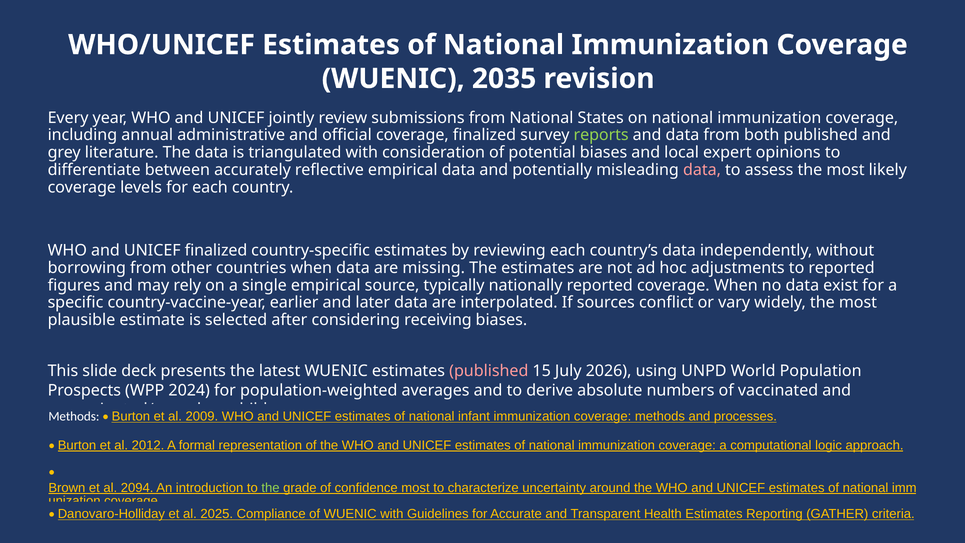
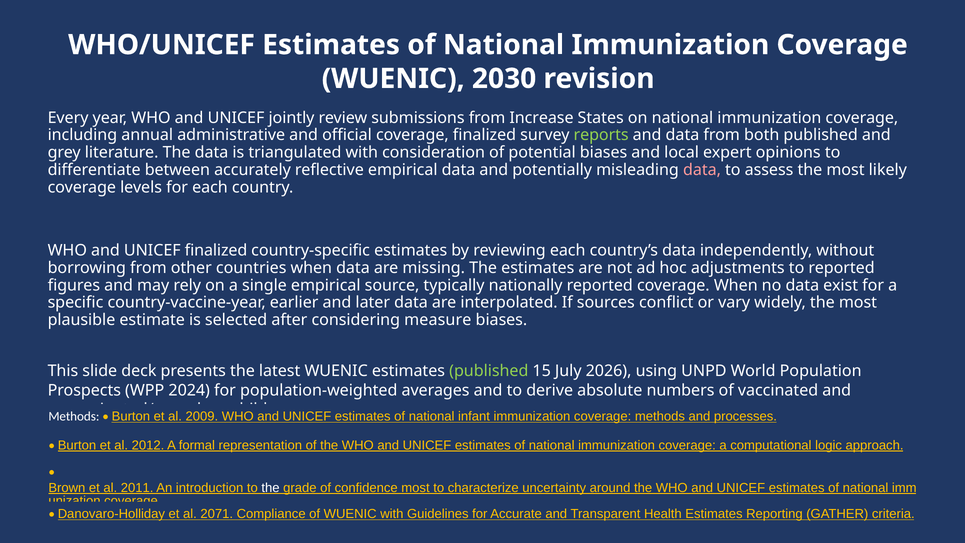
2035: 2035 -> 2030 (504, 79)
from National: National -> Increase (541, 118)
receiving: receiving -> measure (438, 320)
published colour: pink -> light green (489, 371)
2094: 2094 -> 2011 (137, 488)
the colour: light green -> white (271, 488)
2025: 2025 -> 2071 (217, 514)
